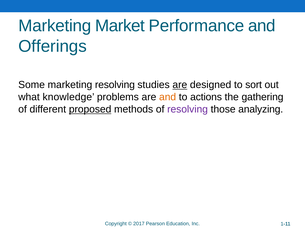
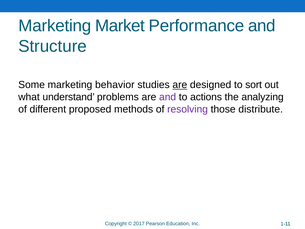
Offerings: Offerings -> Structure (53, 46)
marketing resolving: resolving -> behavior (115, 85)
knowledge: knowledge -> understand (69, 97)
and colour: orange -> purple (168, 97)
gathering: gathering -> analyzing (263, 97)
proposed underline: present -> none (90, 109)
analyzing: analyzing -> distribute (261, 109)
